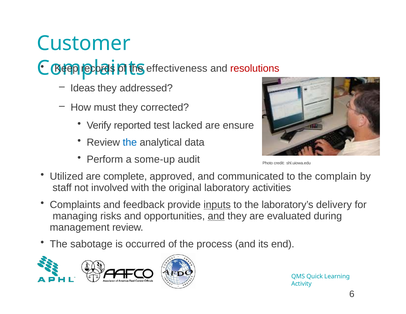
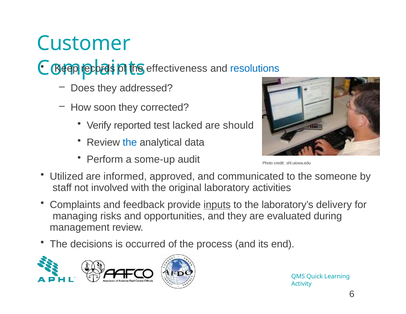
resolutions colour: red -> blue (255, 68)
Ideas: Ideas -> Does (83, 88)
must: must -> soon (105, 108)
ensure: ensure -> should (238, 125)
complete: complete -> informed (125, 176)
complain: complain -> someone (336, 176)
and underline: present -> none (216, 216)
sabotage: sabotage -> decisions (91, 244)
